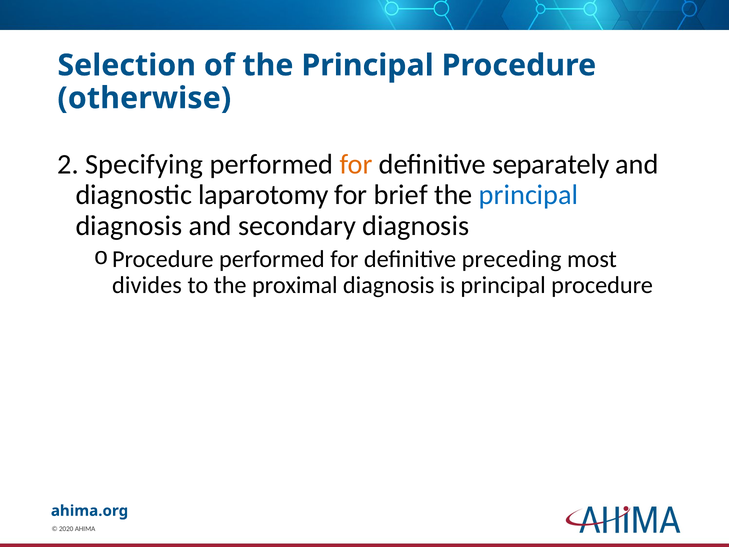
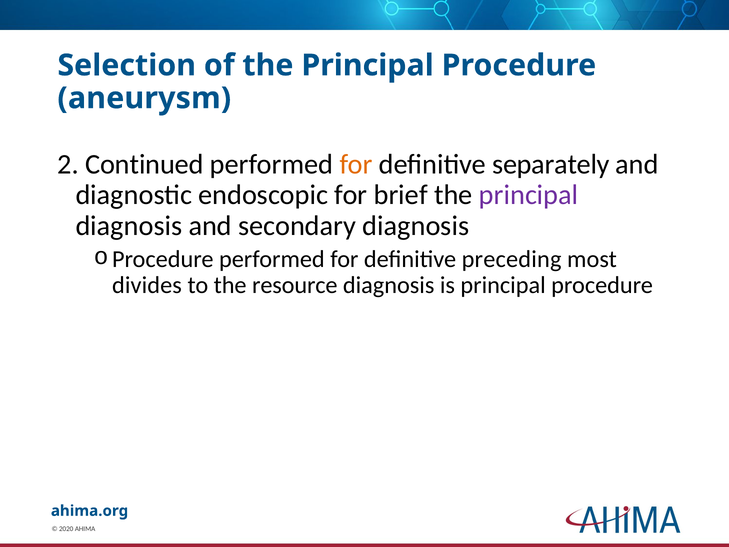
otherwise: otherwise -> aneurysm (144, 98)
Specifying: Specifying -> Continued (144, 164)
laparotomy: laparotomy -> endoscopic (263, 195)
principal colour: blue -> purple (529, 195)
proximal: proximal -> resource (295, 285)
